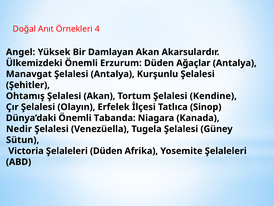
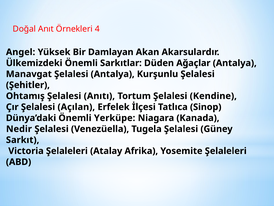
Erzurum: Erzurum -> Sarkıtlar (121, 63)
Şelalesi Akan: Akan -> Anıtı (99, 96)
Olayın: Olayın -> Açılan (76, 107)
Tabanda: Tabanda -> Yerküpe (115, 118)
Sütun: Sütun -> Sarkıt (23, 140)
Şelaleleri Düden: Düden -> Atalay (106, 151)
